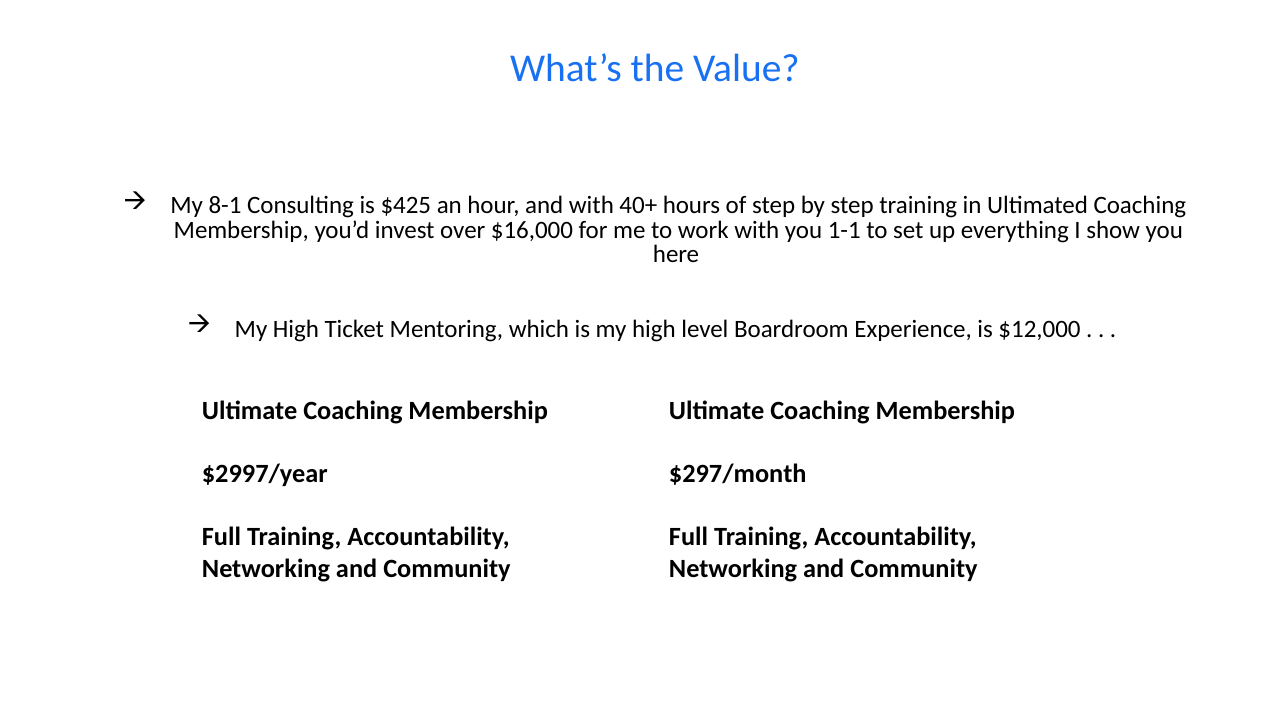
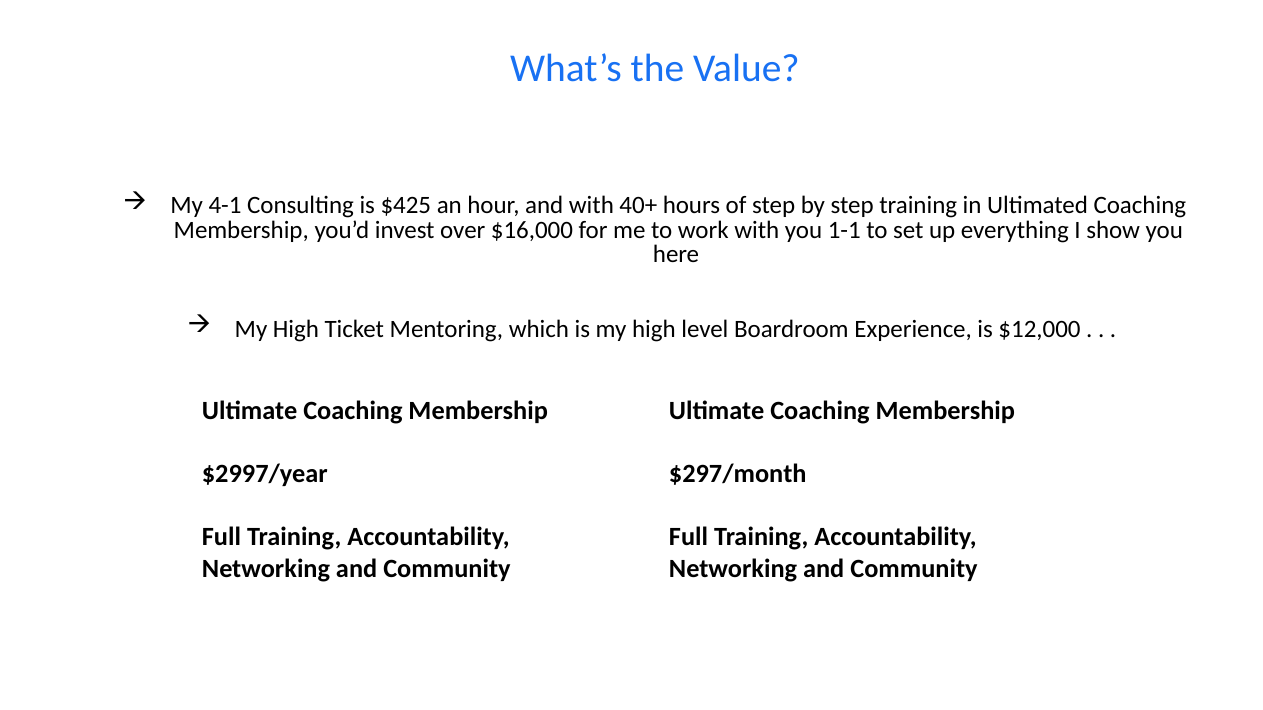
8-1: 8-1 -> 4-1 (225, 206)
